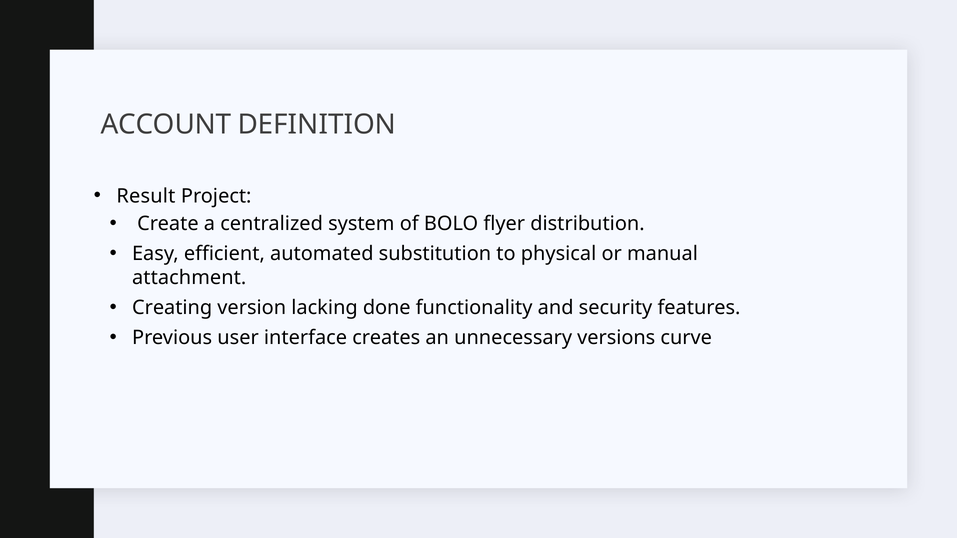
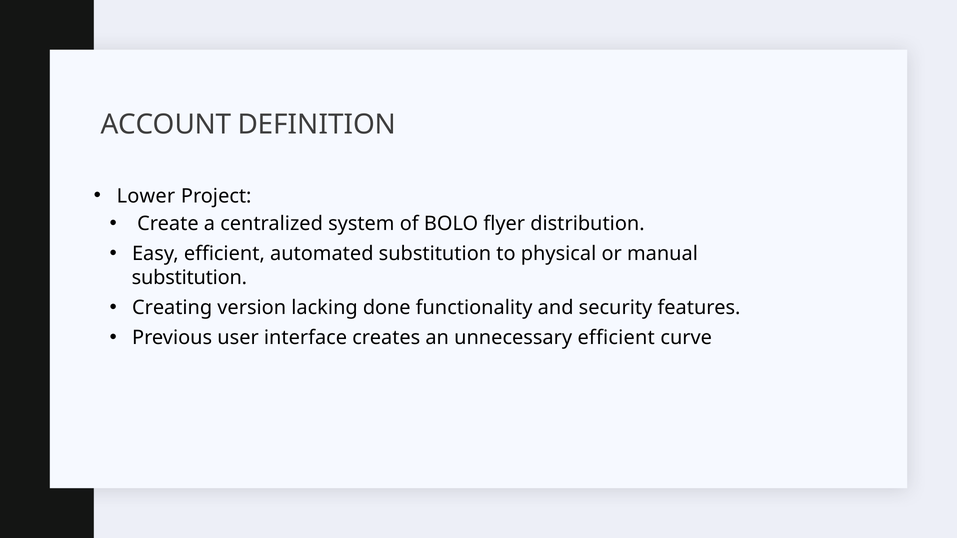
Result: Result -> Lower (146, 196)
attachment: attachment -> substitution (189, 278)
unnecessary versions: versions -> efficient (616, 338)
